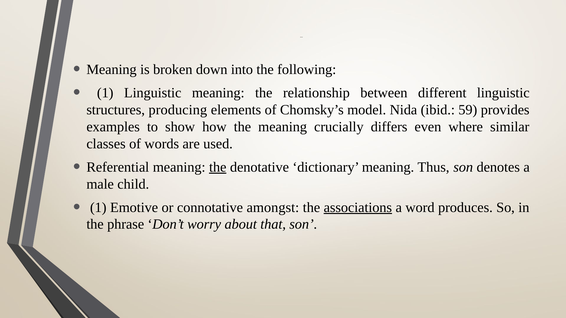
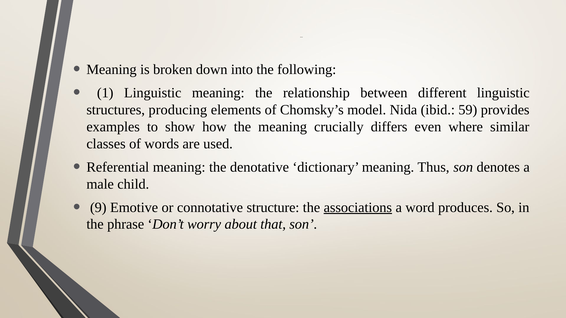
the underline: present -> none (218, 167)
1: 1 -> 9 (98, 208)
amongst: amongst -> structure (273, 208)
